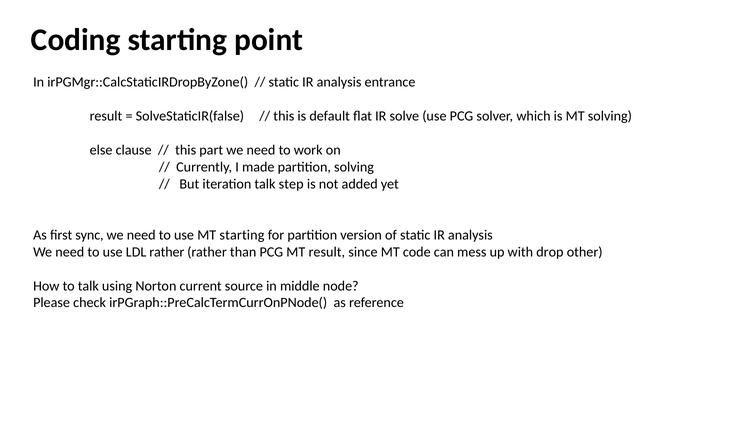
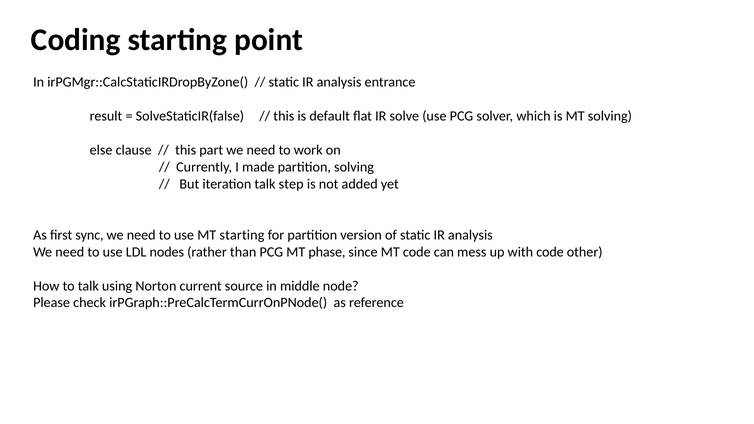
LDL rather: rather -> nodes (167, 252)
MT result: result -> phase (327, 252)
with drop: drop -> code (550, 252)
